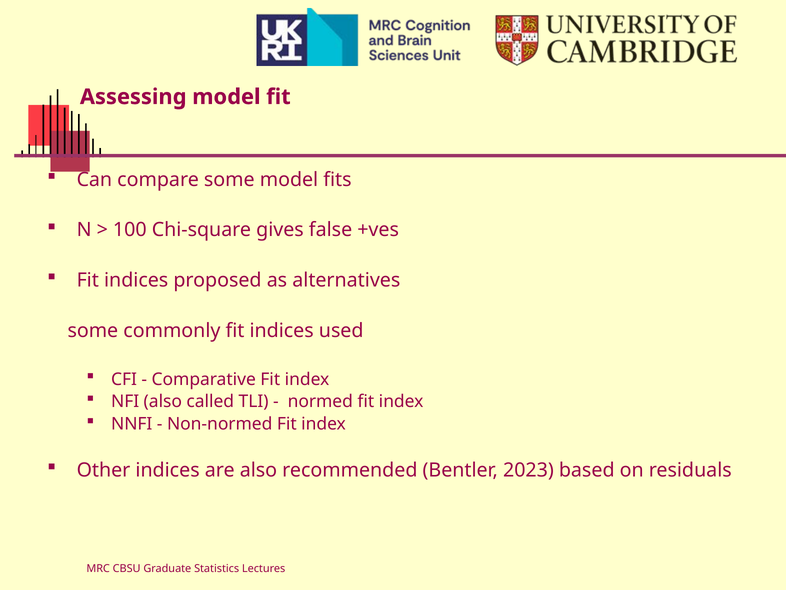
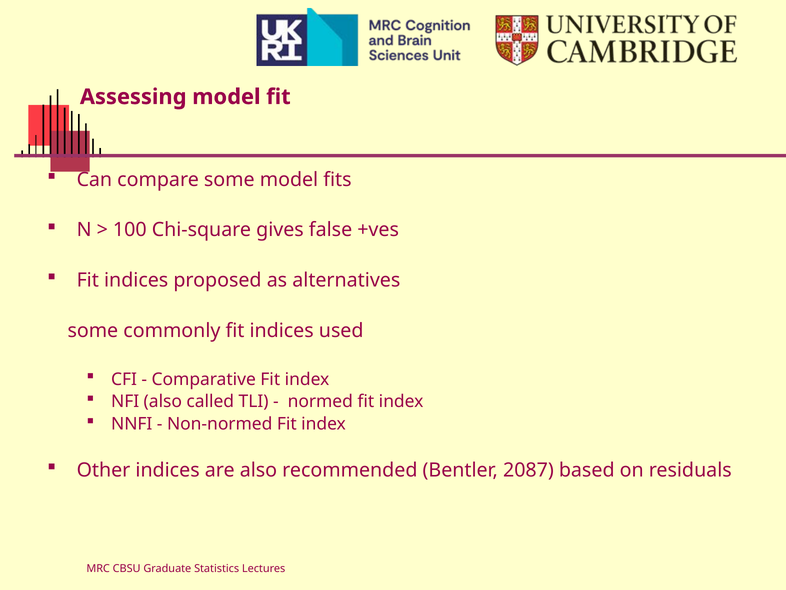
2023: 2023 -> 2087 (528, 470)
